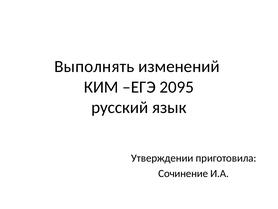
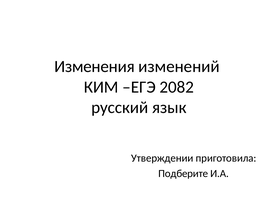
Выполнять: Выполнять -> Изменения (95, 66)
2095: 2095 -> 2082 (177, 87)
Сочинение: Сочинение -> Подберите (183, 173)
